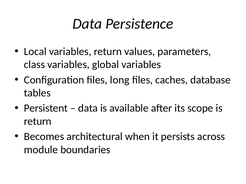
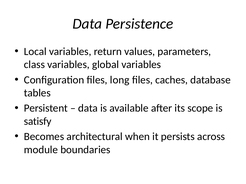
return: return -> satisfy (38, 122)
